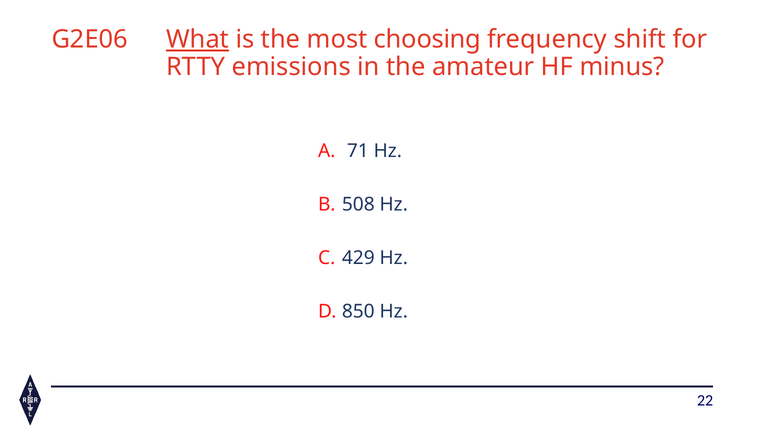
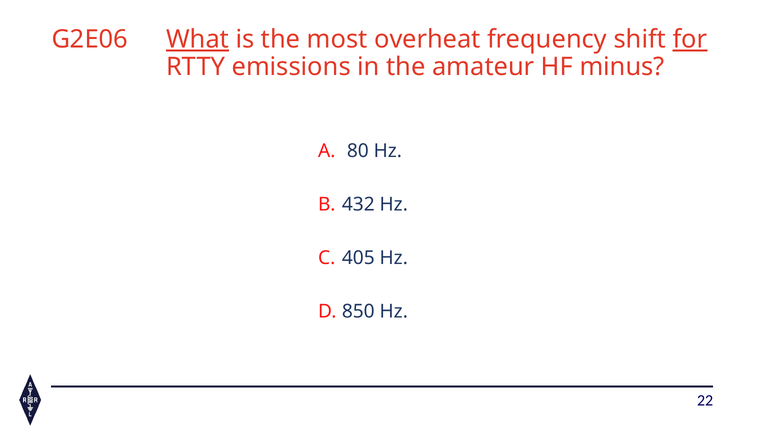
choosing: choosing -> overheat (427, 40)
for underline: none -> present (690, 40)
71: 71 -> 80 (358, 151)
508: 508 -> 432 (358, 204)
429: 429 -> 405 (358, 258)
